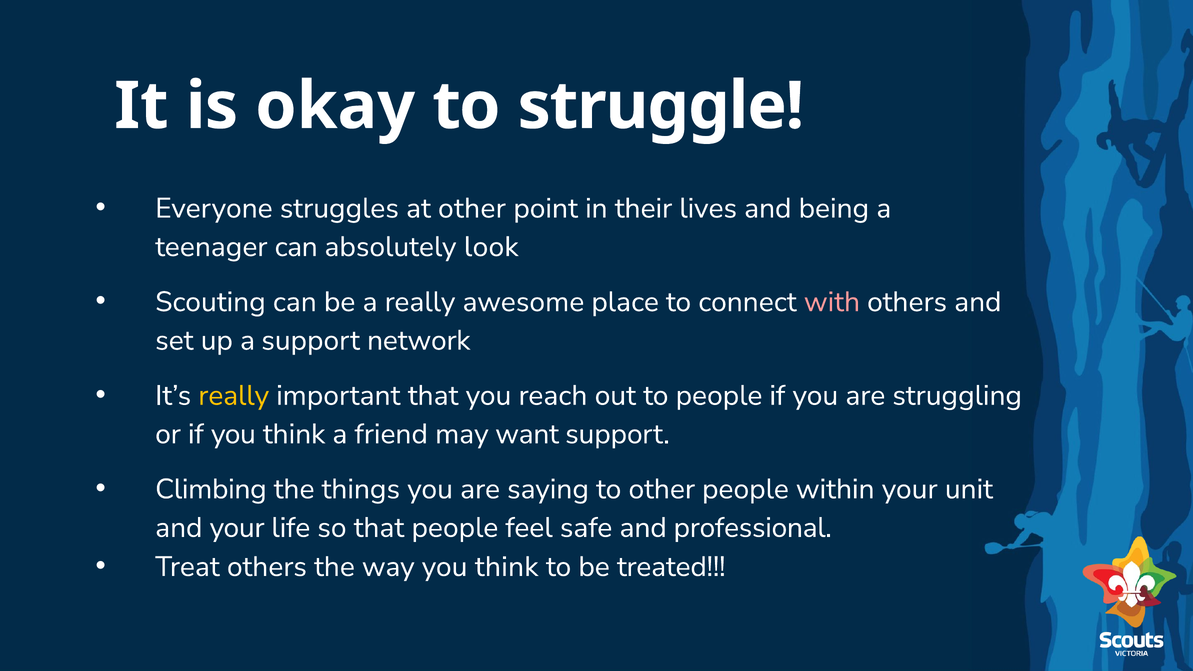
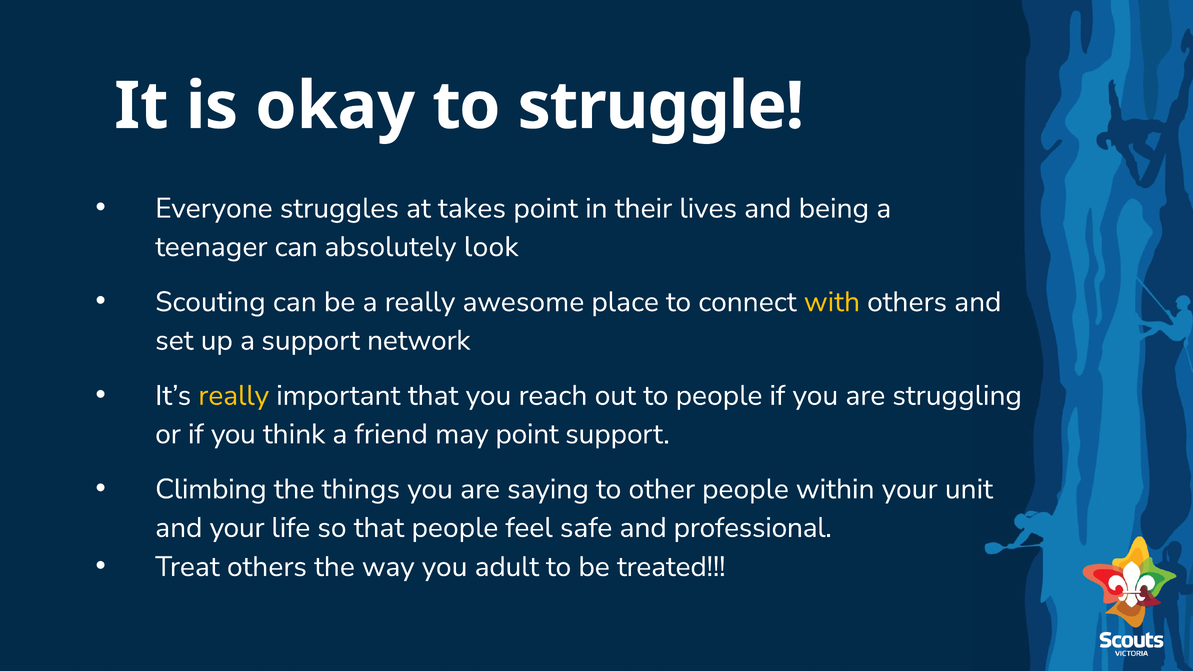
at other: other -> takes (472, 208)
with colour: pink -> yellow (832, 302)
may want: want -> point (527, 434)
way you think: think -> adult (507, 567)
